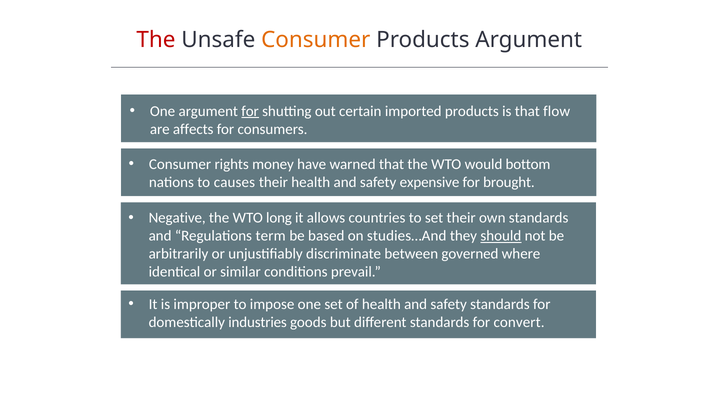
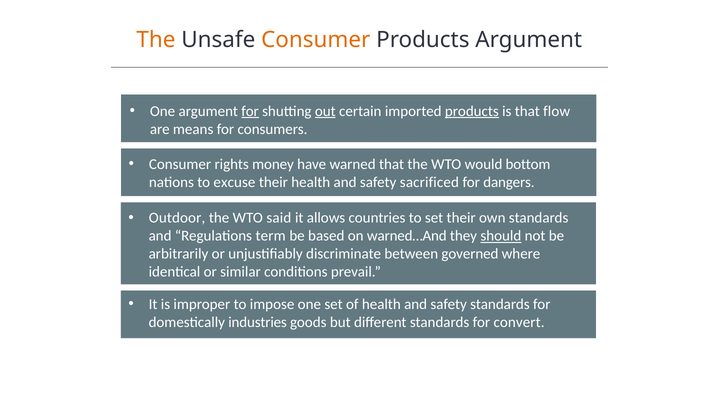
The colour: red -> orange (156, 40)
out underline: none -> present (325, 111)
products underline: none -> present (472, 111)
affects: affects -> means (193, 129)
causes: causes -> excuse (234, 182)
expensive: expensive -> sacrificed (429, 182)
brought: brought -> dangers (509, 182)
Negative: Negative -> Outdoor (177, 218)
long: long -> said (279, 218)
studies…And: studies…And -> warned…And (407, 236)
